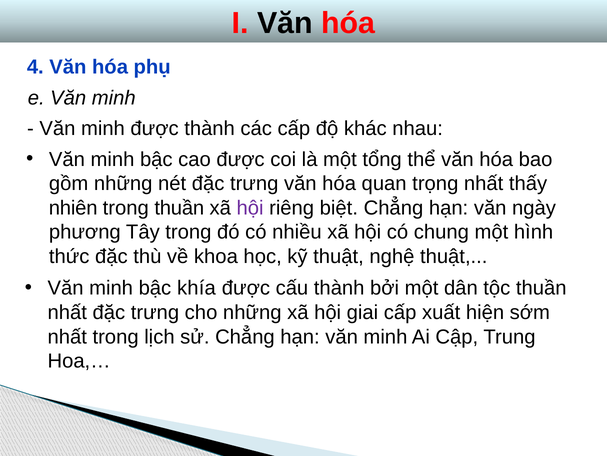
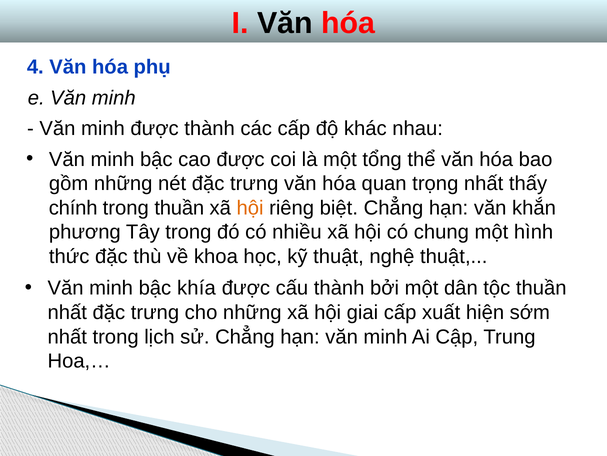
nhiên: nhiên -> chính (73, 208)
hội colour: purple -> orange (250, 208)
ngày: ngày -> khắn (534, 208)
